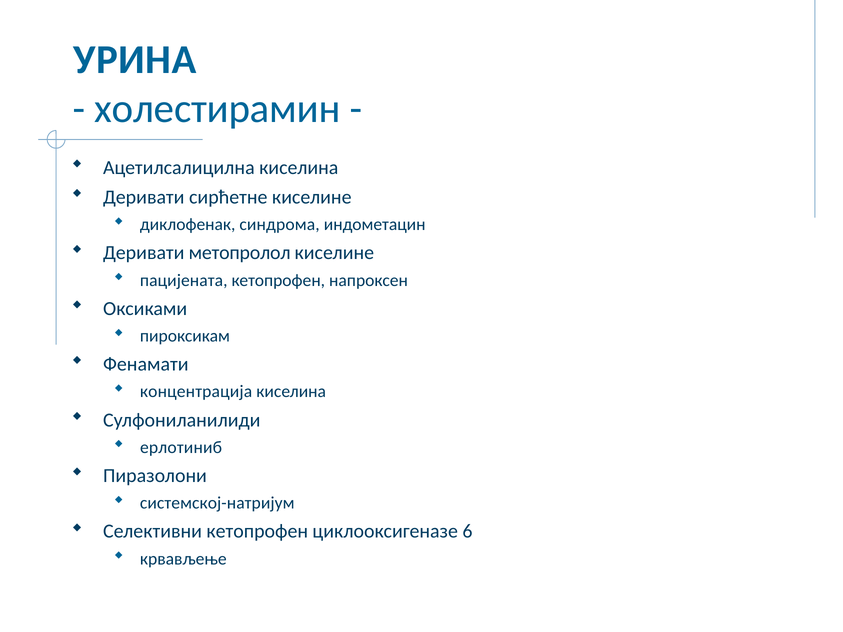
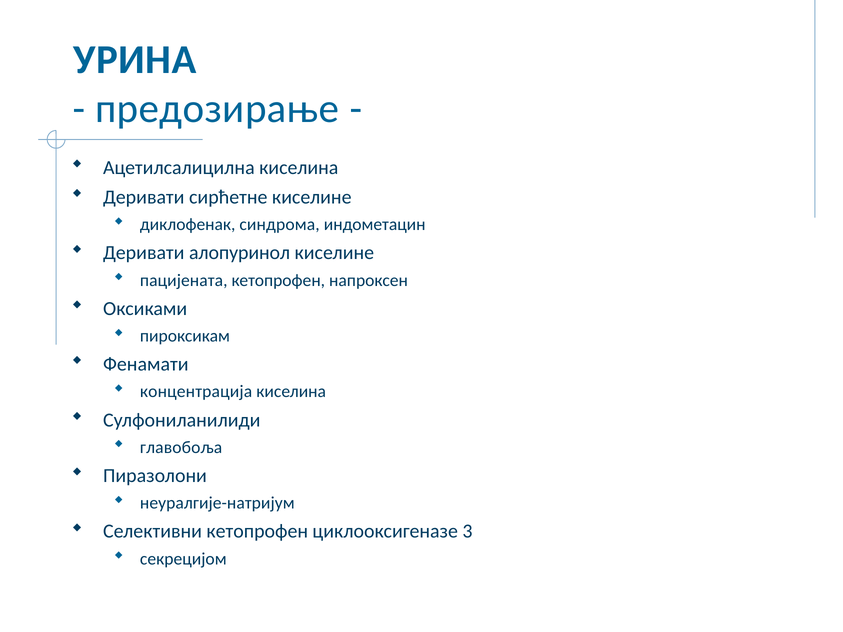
холестирамин: холестирамин -> предозирање (217, 109)
метопролол: метопролол -> алопуринол (240, 253)
ерлотиниб: ерлотиниб -> главобоља (181, 448)
системској-натријум: системској-натријум -> неуралгије-натријум (217, 503)
6: 6 -> 3 (467, 532)
крвављење: крвављење -> секрецијом (183, 559)
